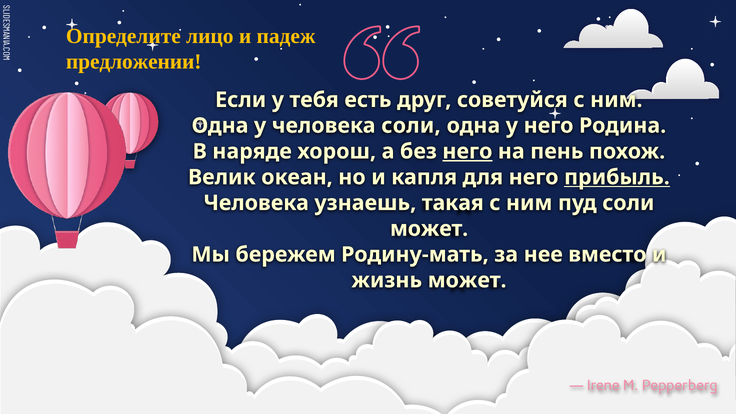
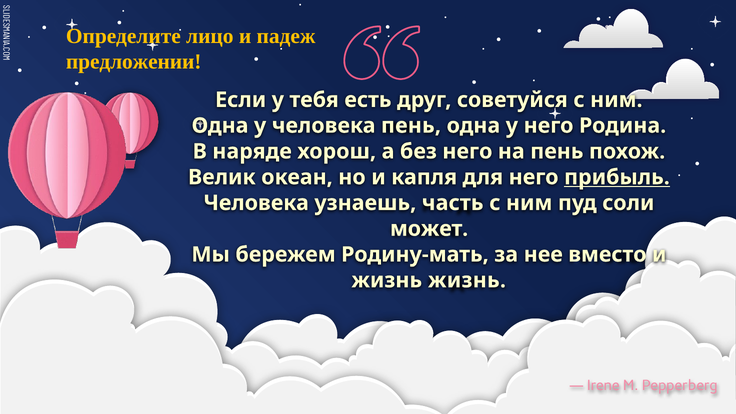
человека соли: соли -> пень (411, 126)
него underline: present -> none (467, 151)
такая: такая -> часть (453, 203)
жизнь может: может -> жизнь (467, 280)
